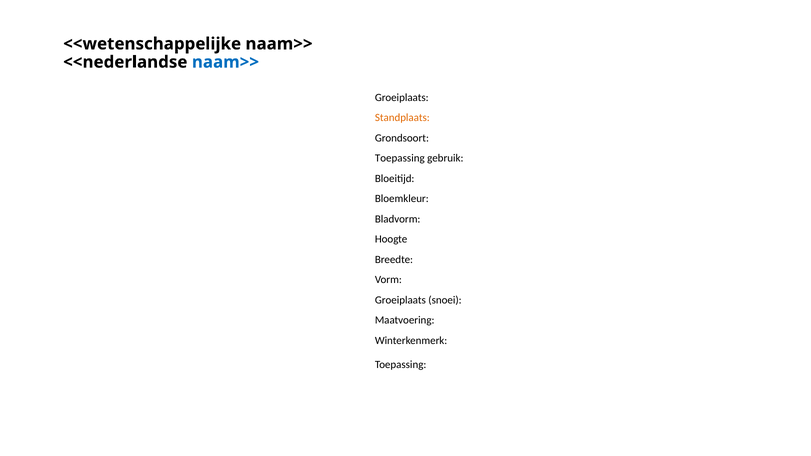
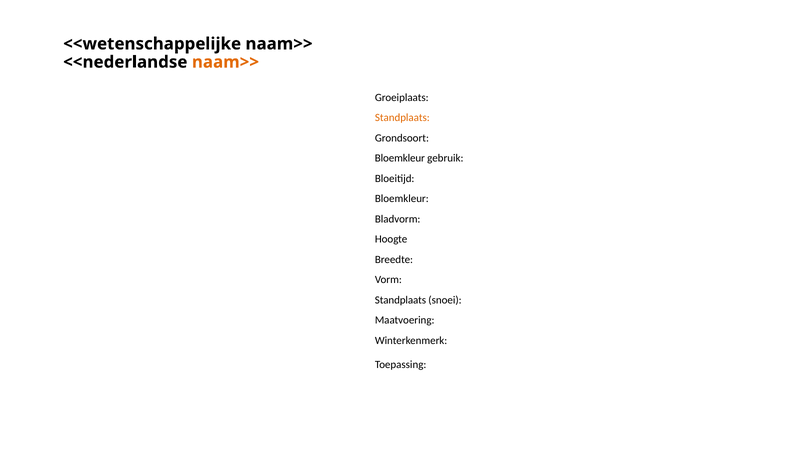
naam>> colour: blue -> orange (225, 62)
Toepassing: Toepassing -> Bloemkleur (400, 158)
Groeiplaats: Groeiplaats -> Standplaats (400, 300)
